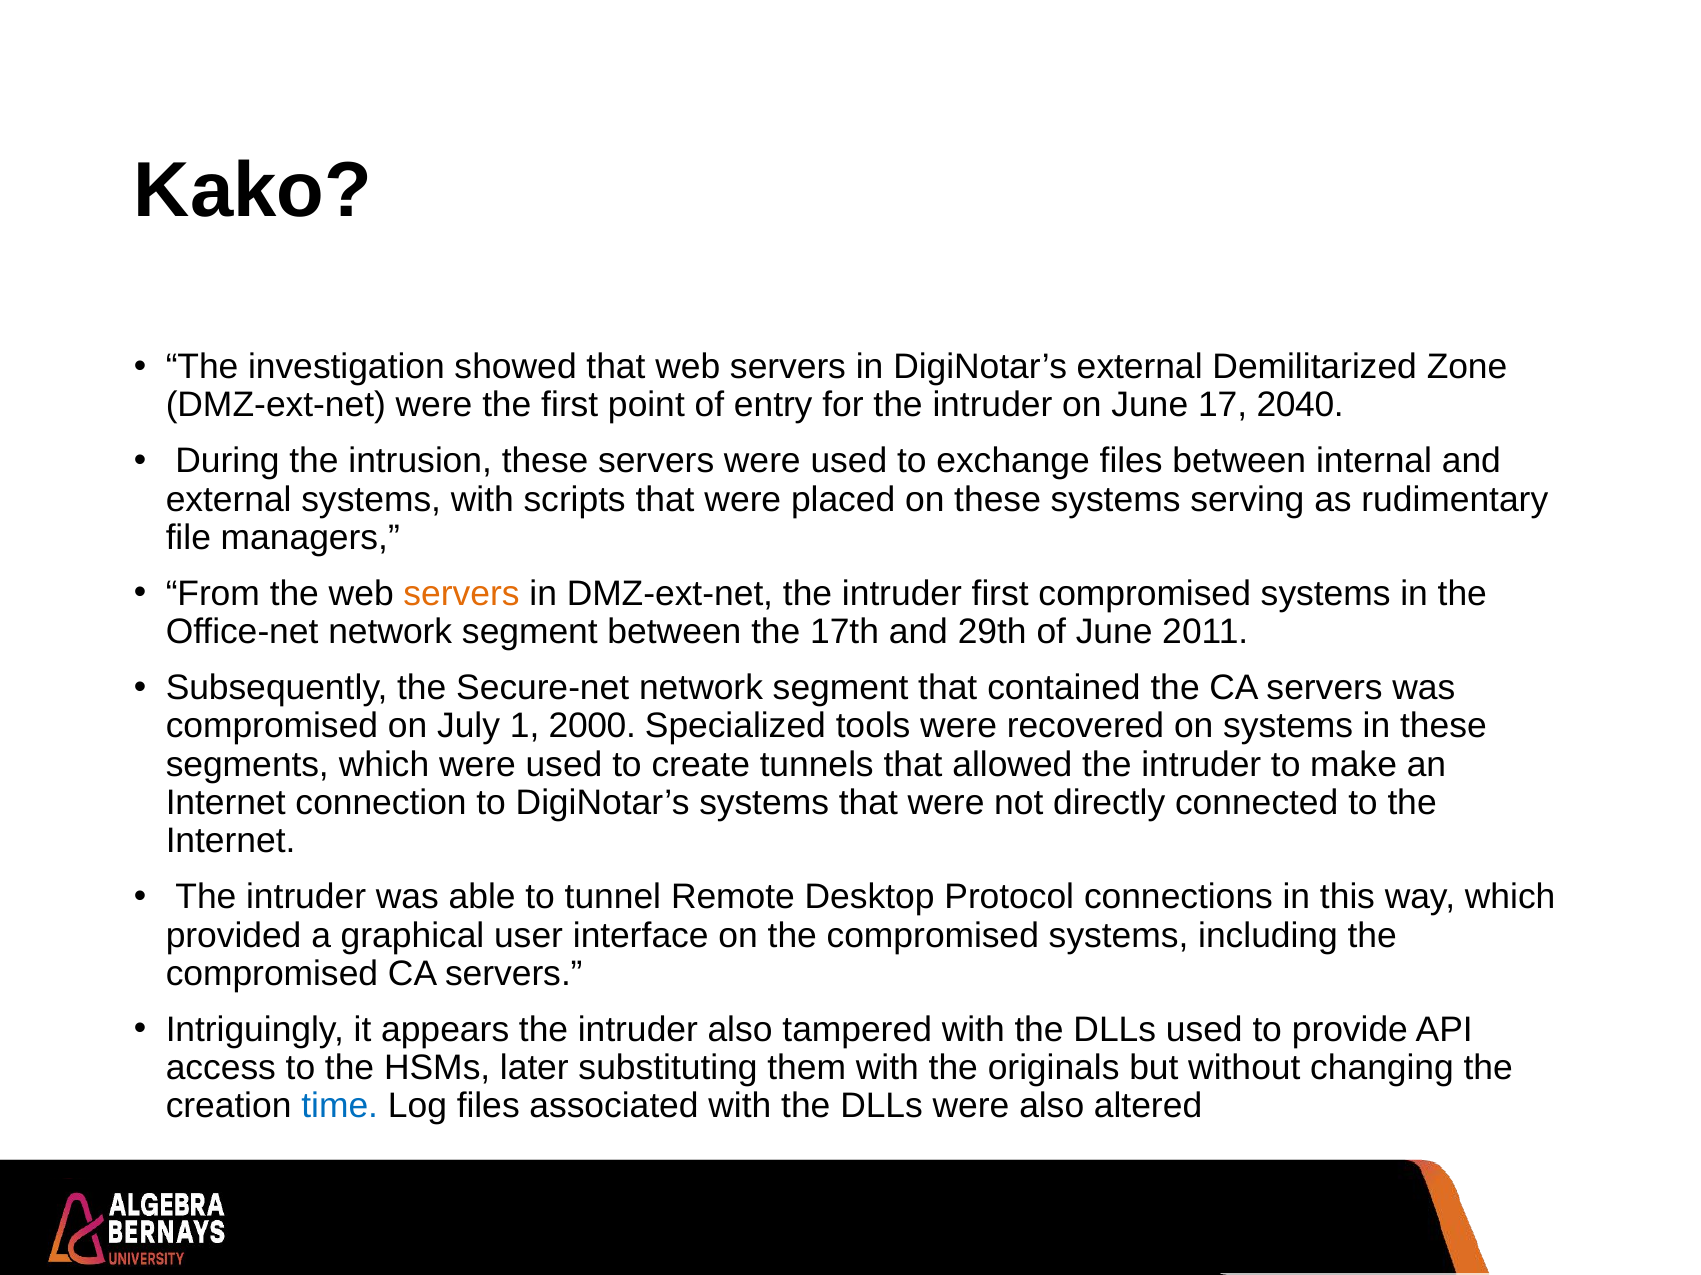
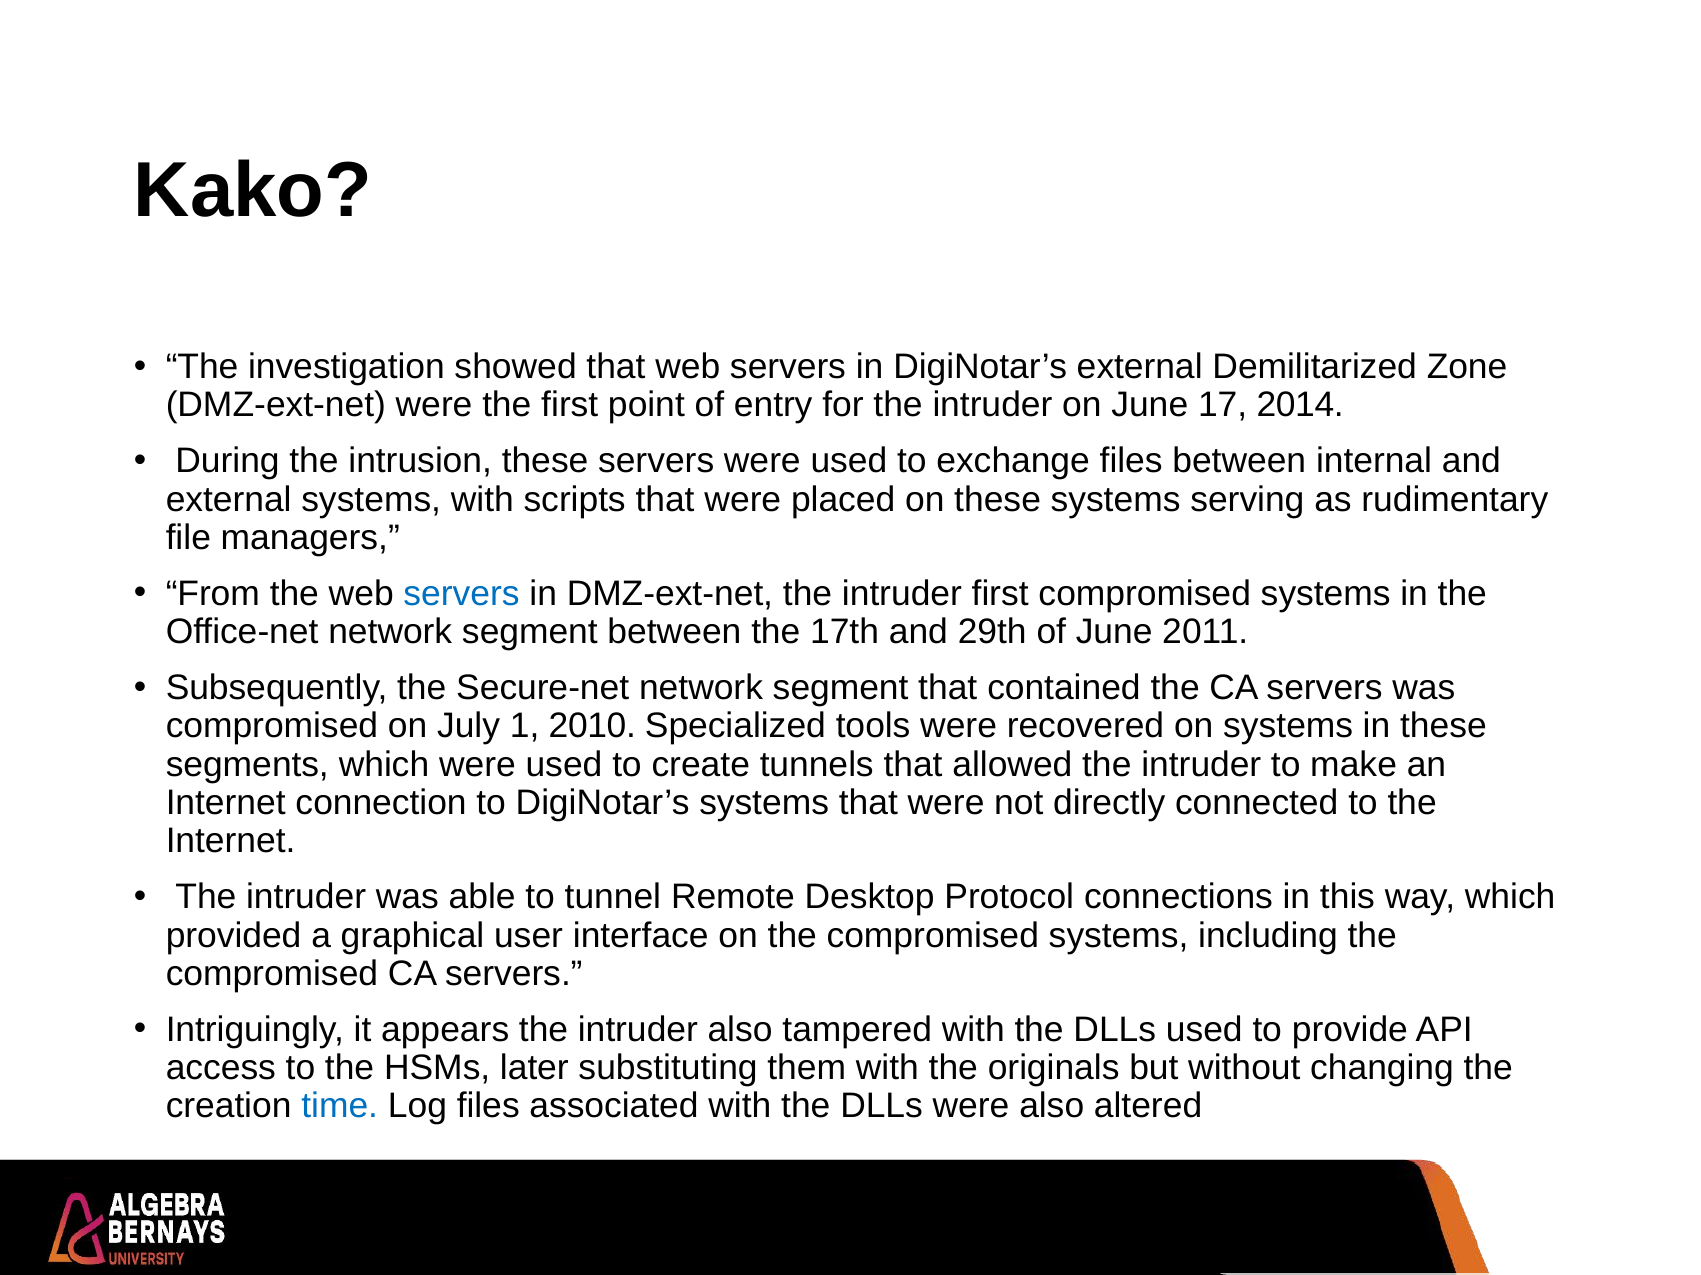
2040: 2040 -> 2014 (1300, 405)
servers colour: orange -> blue (462, 594)
2000: 2000 -> 2010 (592, 727)
